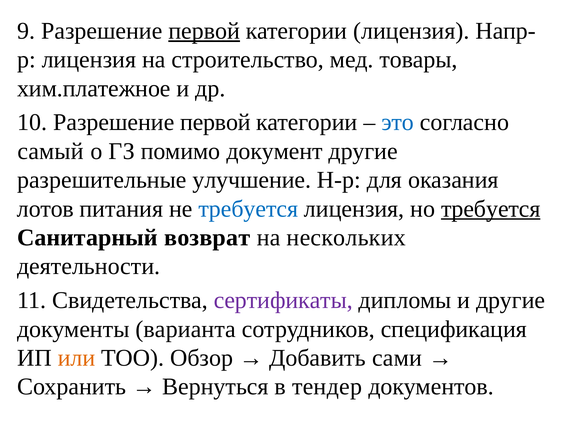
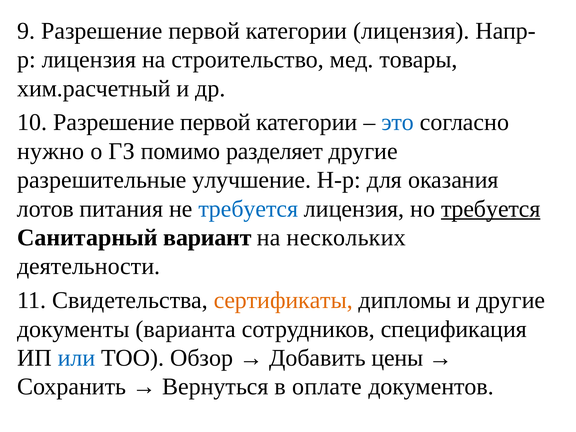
первой underline: present -> none (204, 31)
хим.платежное: хим.платежное -> хим.расчетный (94, 88)
самый: самый -> нужно (51, 151)
документ: документ -> разделяет (275, 151)
возврат: возврат -> вариант (207, 238)
сертификаты colour: purple -> orange (283, 300)
или colour: orange -> blue (76, 358)
сами: сами -> цены (397, 358)
тендер: тендер -> оплате (327, 387)
